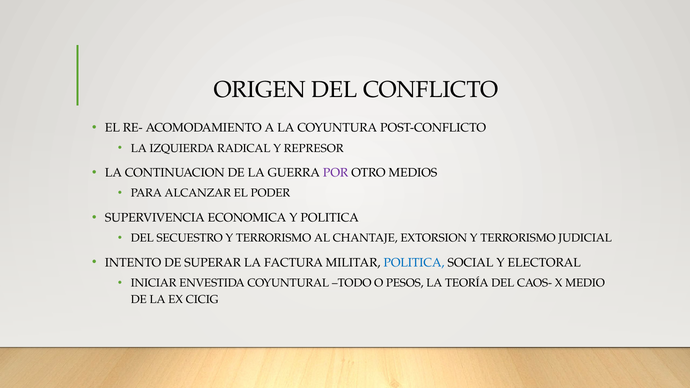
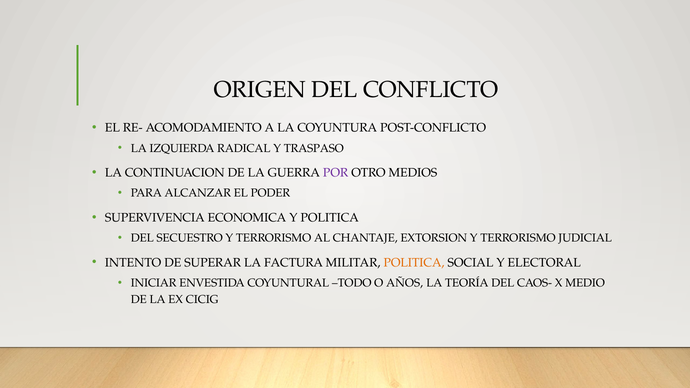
REPRESOR: REPRESOR -> TRASPASO (314, 148)
POLITICA colour: blue -> orange (414, 263)
PESOS: PESOS -> AÑOS (405, 283)
